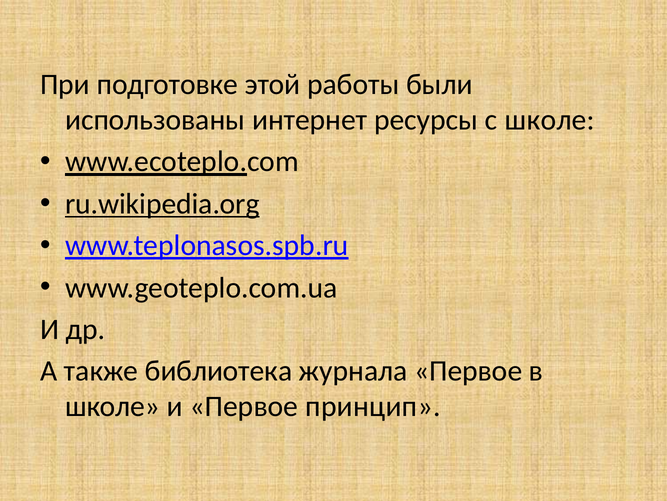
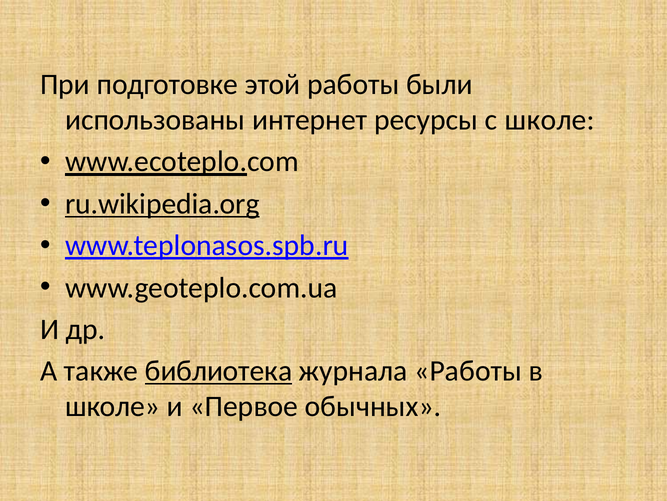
библиотека underline: none -> present (219, 370)
журнала Первое: Первое -> Работы (468, 370)
принцип: принцип -> обычных (373, 406)
